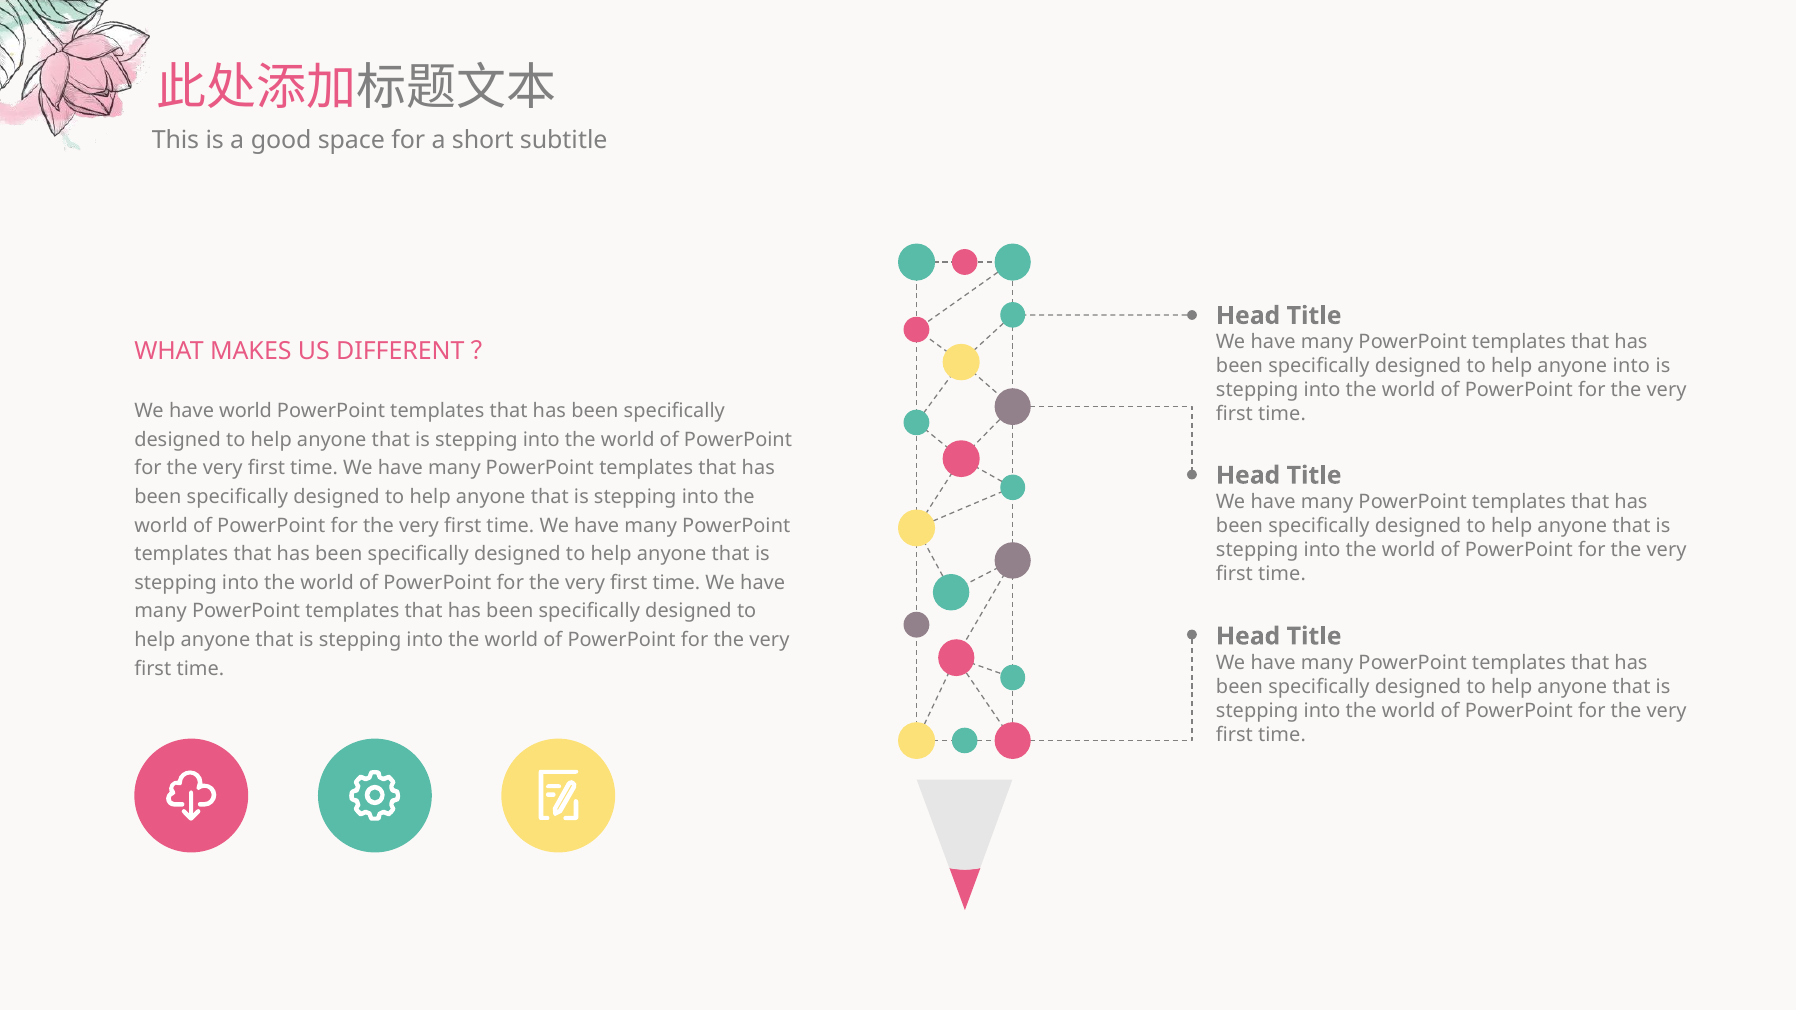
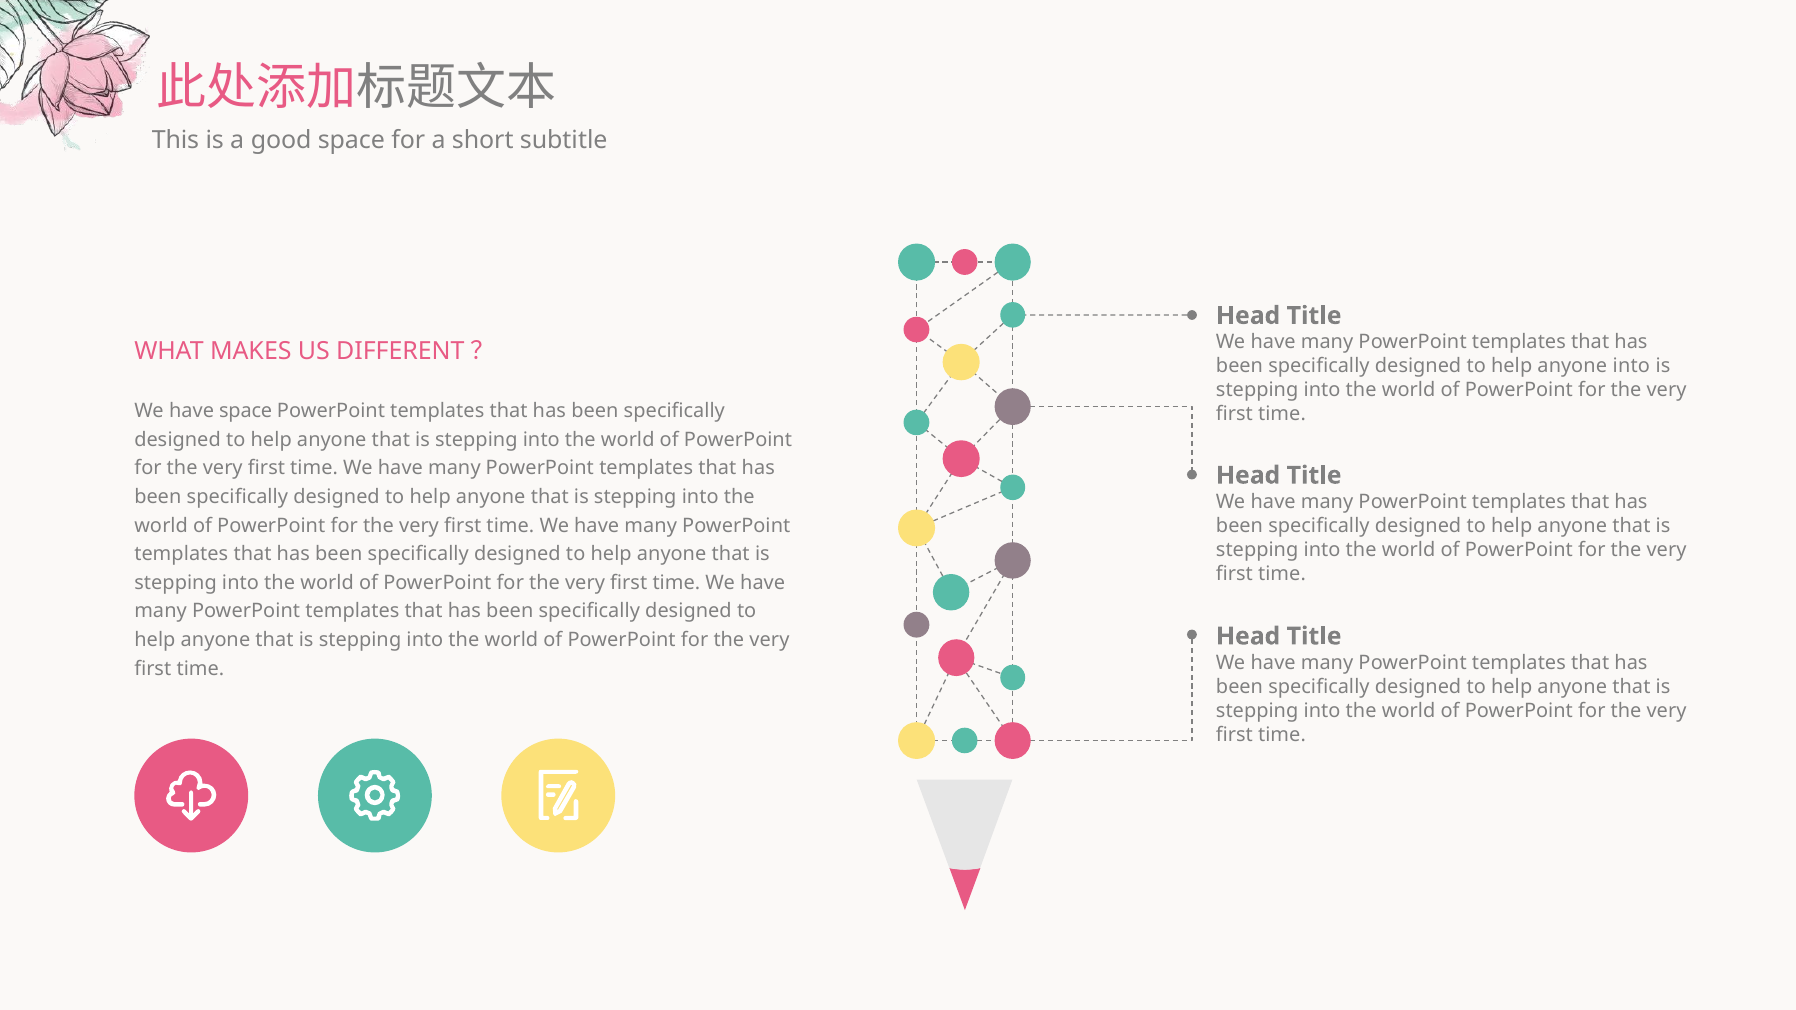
have world: world -> space (246, 411)
